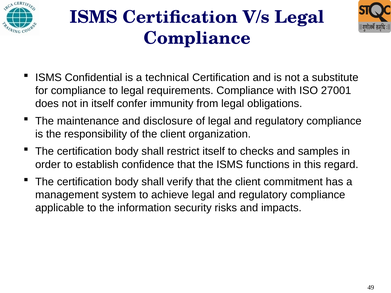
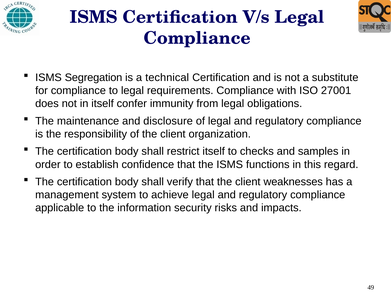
Confidential: Confidential -> Segregation (94, 78)
commitment: commitment -> weaknesses (293, 182)
